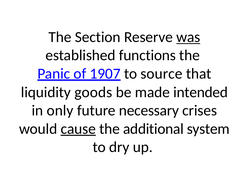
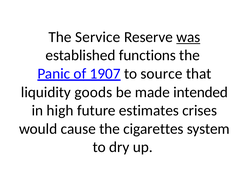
Section: Section -> Service (98, 37)
only: only -> high (60, 110)
necessary: necessary -> estimates (149, 110)
cause underline: present -> none (78, 129)
additional: additional -> cigarettes (153, 129)
